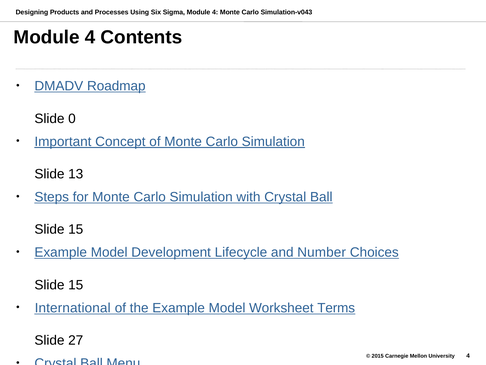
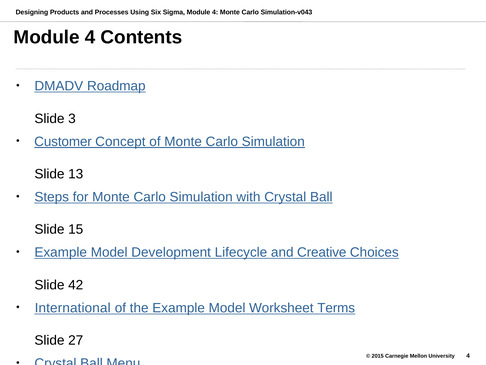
0: 0 -> 3 (72, 118)
Important: Important -> Customer (63, 141)
Number: Number -> Creative (322, 252)
15: 15 -> 42 (76, 285)
